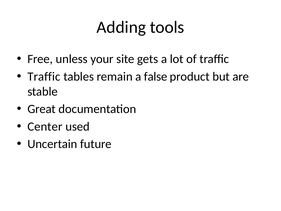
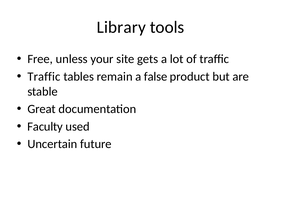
Adding: Adding -> Library (121, 27)
Center: Center -> Faculty (45, 126)
